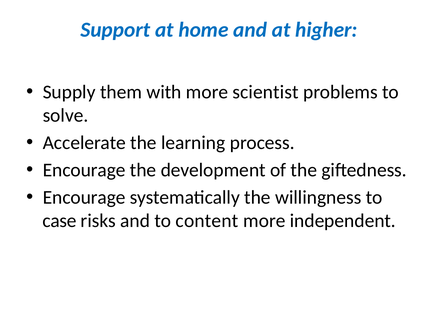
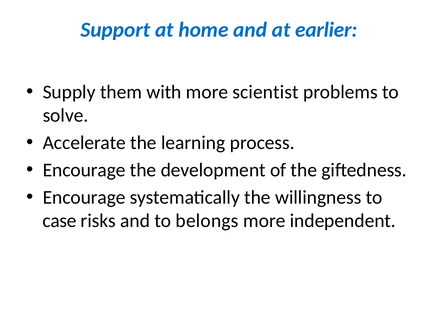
higher: higher -> earlier (326, 30)
content: content -> belongs (207, 220)
